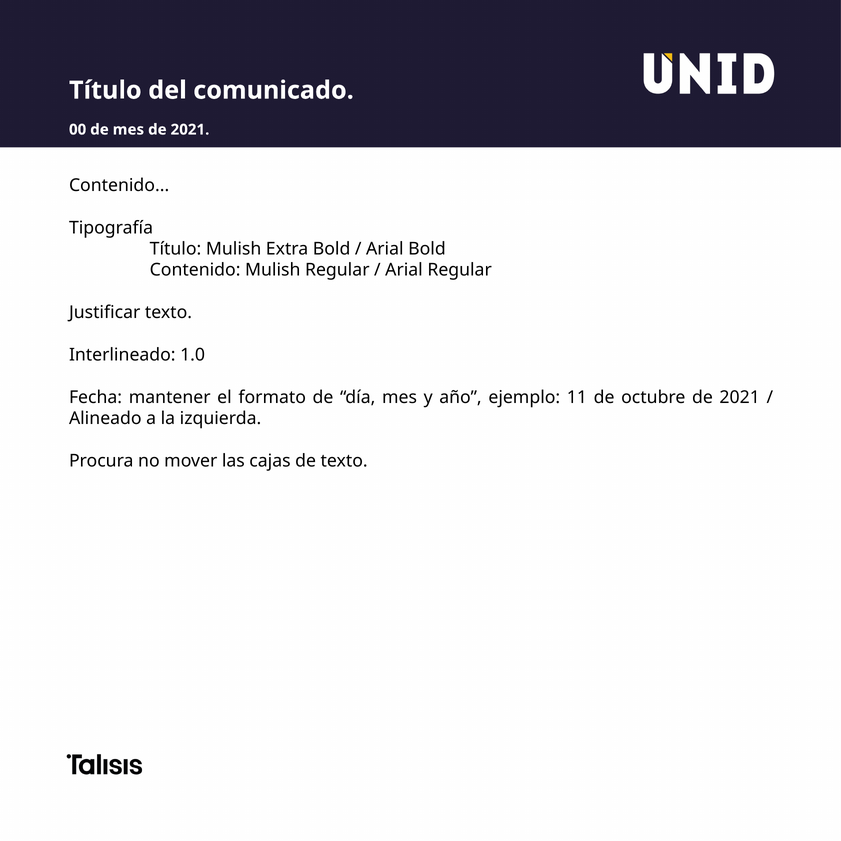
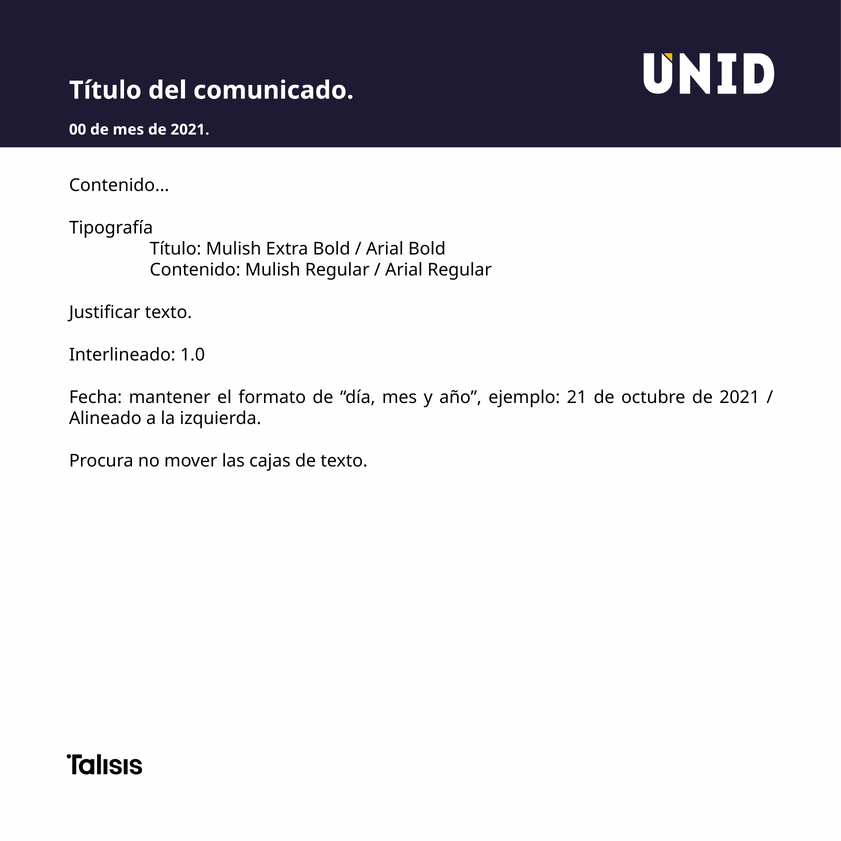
11: 11 -> 21 (577, 397)
